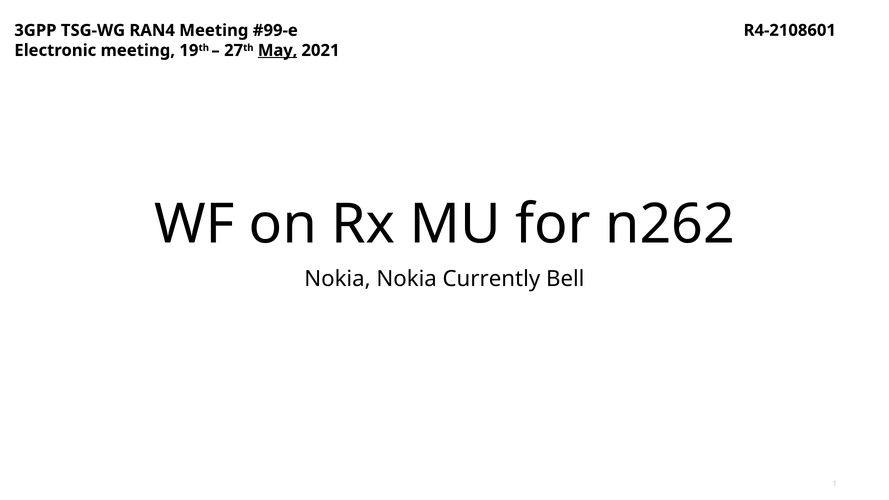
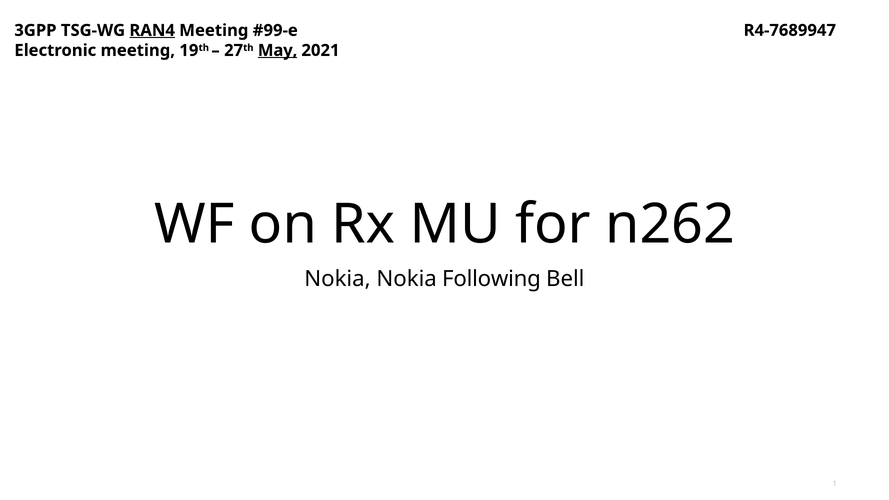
R4-2108601: R4-2108601 -> R4-7689947 (790, 30)
RAN4 underline: none -> present (152, 30)
Currently: Currently -> Following (492, 279)
